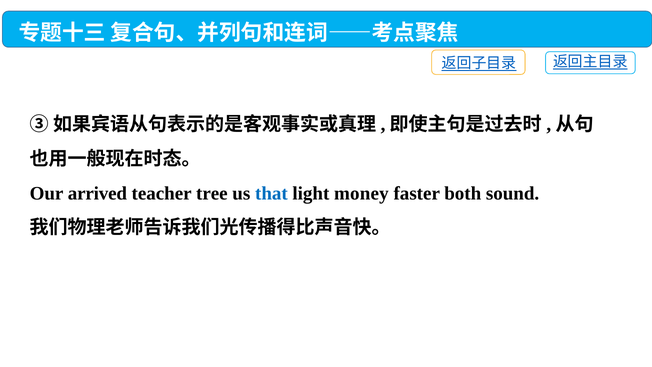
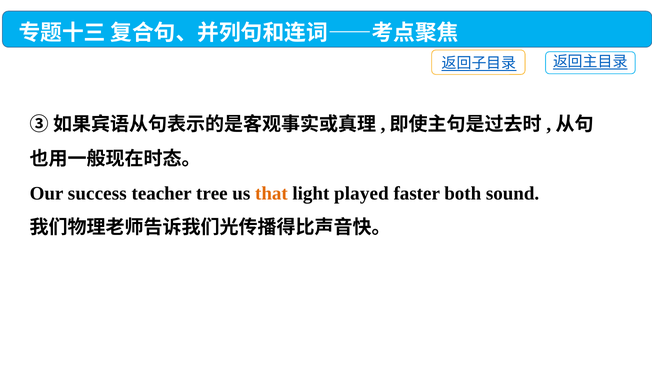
arrived: arrived -> success (97, 193)
that colour: blue -> orange (271, 193)
money: money -> played (361, 193)
